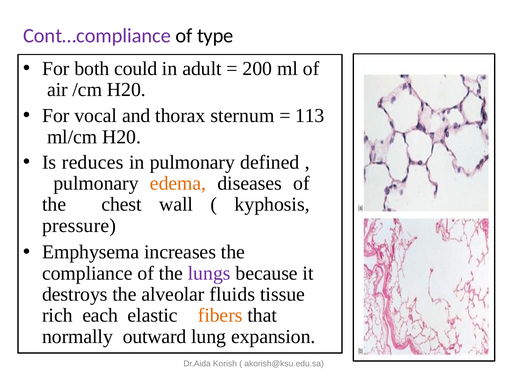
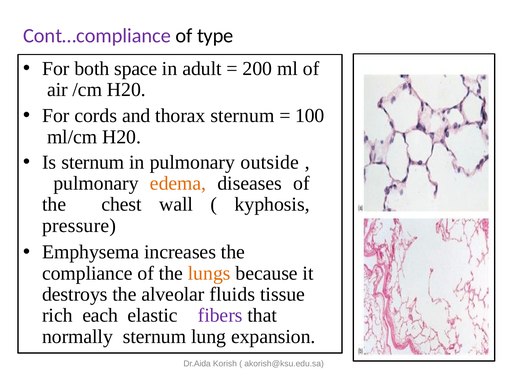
could: could -> space (136, 69)
vocal: vocal -> cords (96, 116)
113: 113 -> 100 (310, 116)
Is reduces: reduces -> sternum (93, 162)
defined: defined -> outside (270, 162)
lungs colour: purple -> orange (209, 273)
fibers colour: orange -> purple (220, 315)
normally outward: outward -> sternum (155, 337)
